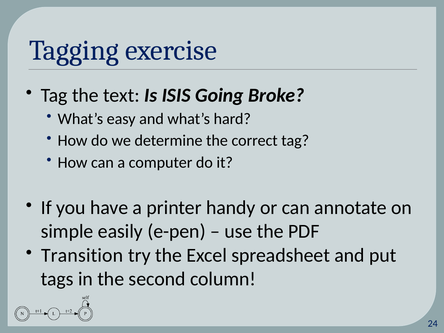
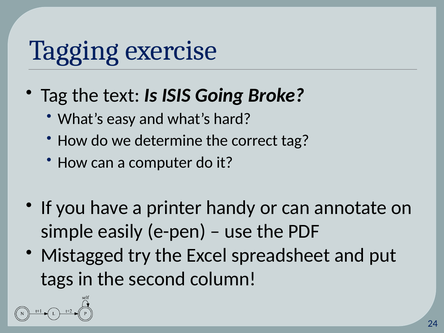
Transition: Transition -> Mistagged (82, 255)
